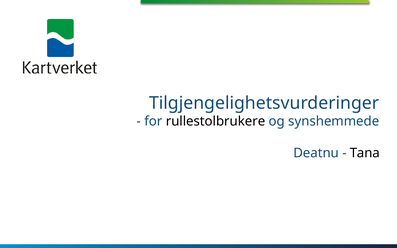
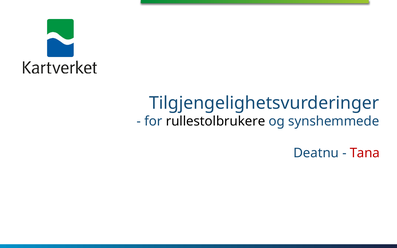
Tana colour: black -> red (365, 153)
